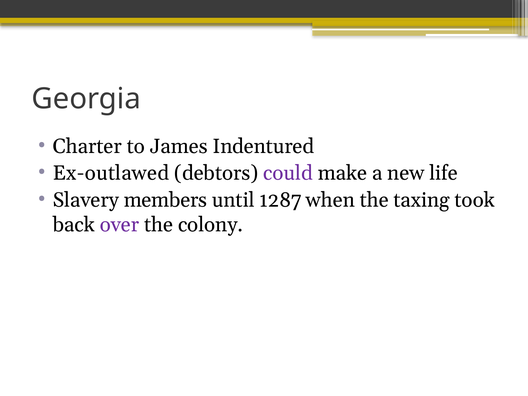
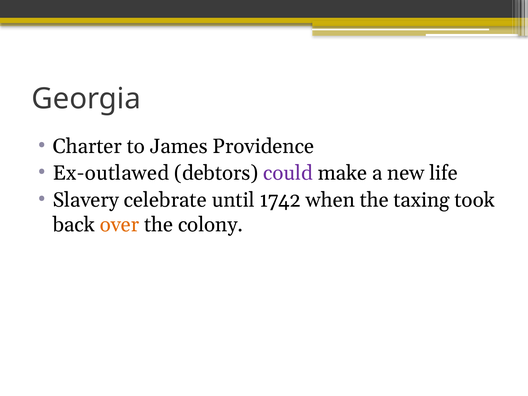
Indentured: Indentured -> Providence (263, 146)
members: members -> celebrate (165, 200)
1287: 1287 -> 1742 (280, 200)
over colour: purple -> orange (119, 225)
